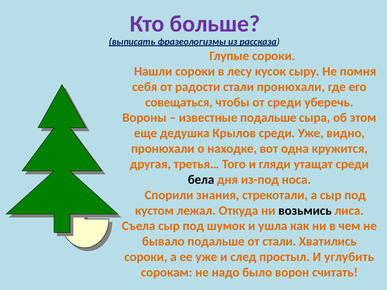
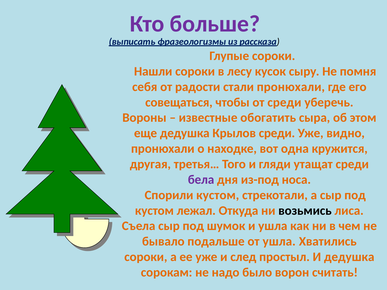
известные подальше: подальше -> обогатить (268, 118)
бела colour: black -> purple (201, 180)
Спорили знания: знания -> кустом (218, 195)
от стали: стали -> ушла (279, 242)
И углубить: углубить -> дедушка (349, 257)
